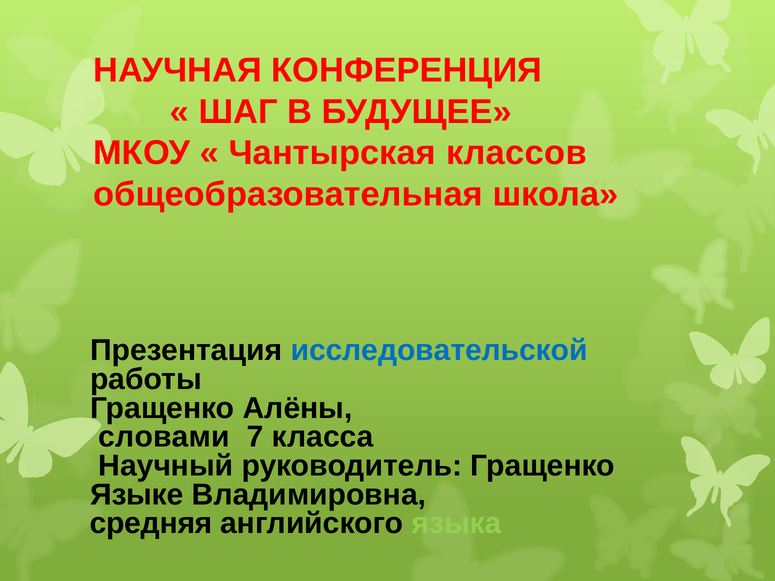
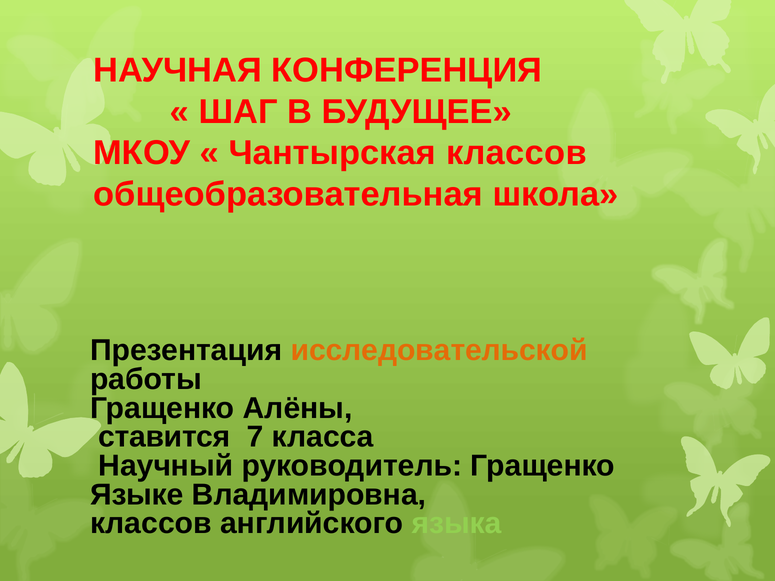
исследовательской colour: blue -> orange (439, 351)
словами: словами -> ставится (164, 437)
средняя: средняя -> классов (151, 524)
